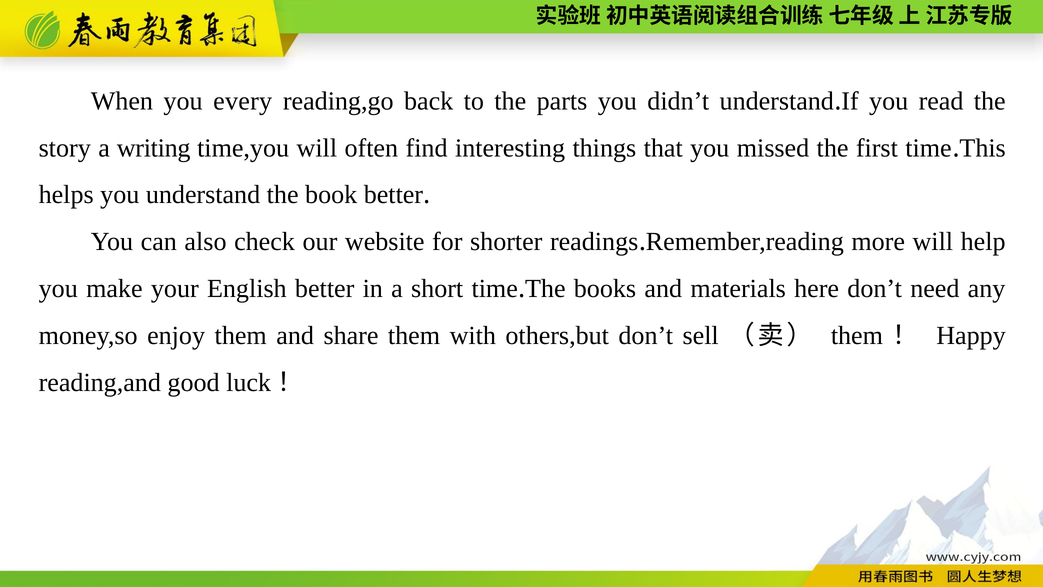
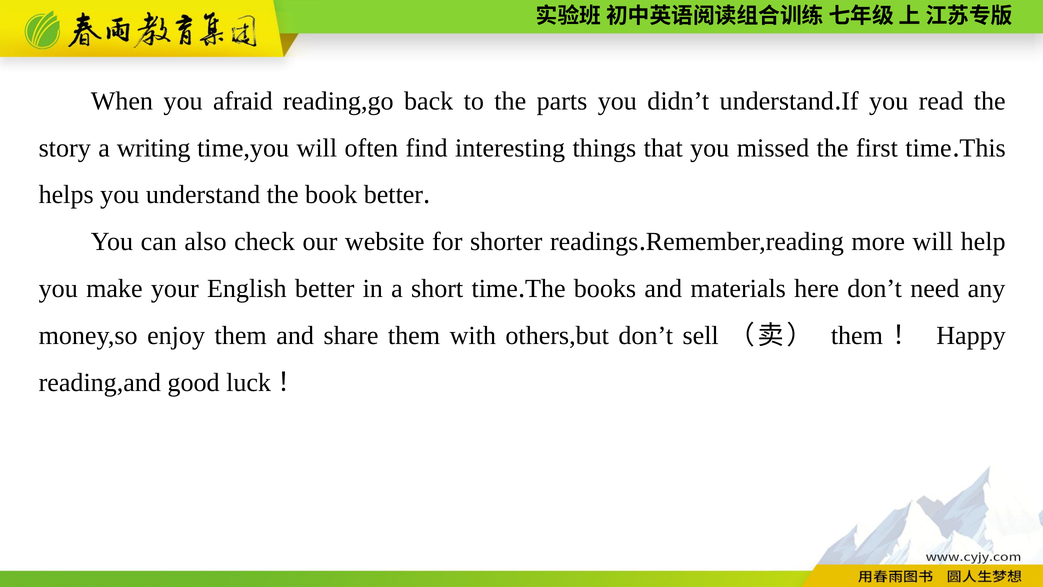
every: every -> afraid (243, 101)
